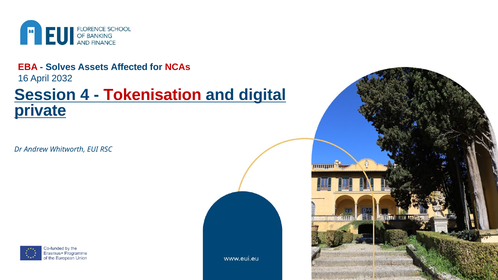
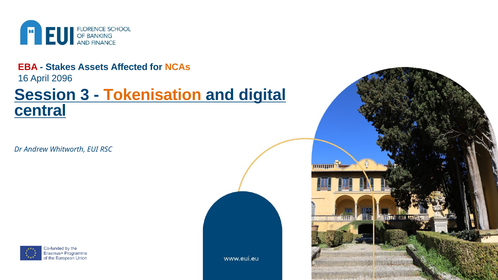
Solves: Solves -> Stakes (61, 67)
NCAs colour: red -> orange (178, 67)
2032: 2032 -> 2096 (62, 78)
4: 4 -> 3 (85, 95)
Tokenisation colour: red -> orange (152, 95)
private: private -> central (40, 111)
